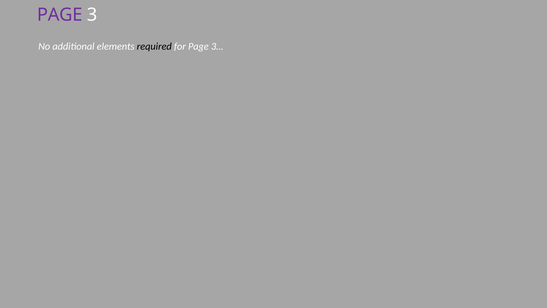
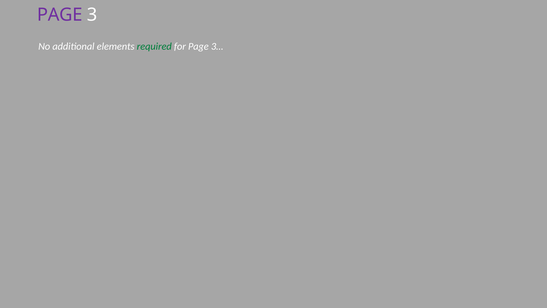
required colour: black -> green (154, 46)
